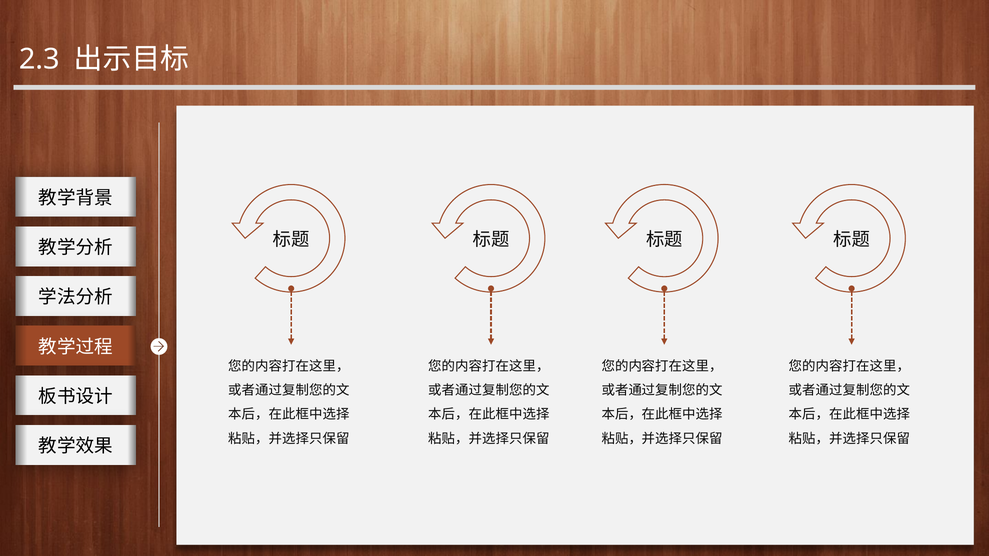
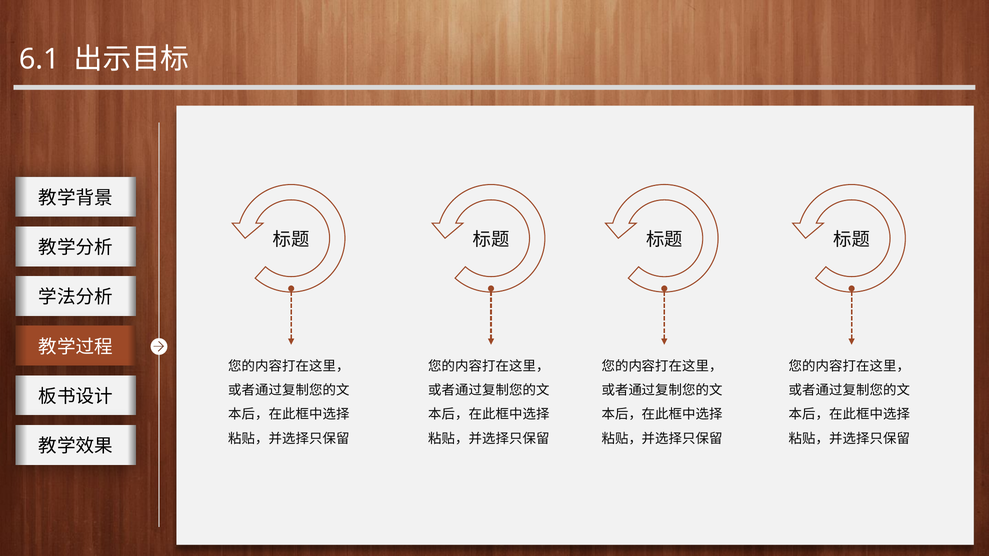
2.3: 2.3 -> 6.1 (39, 59)
